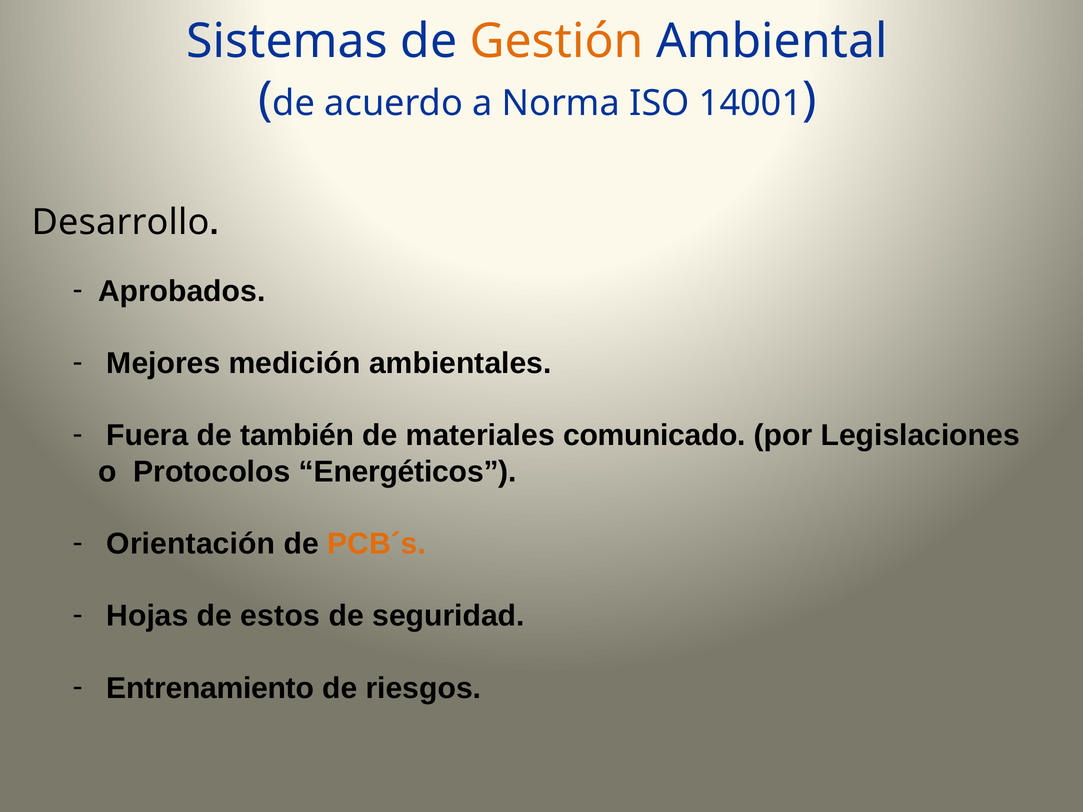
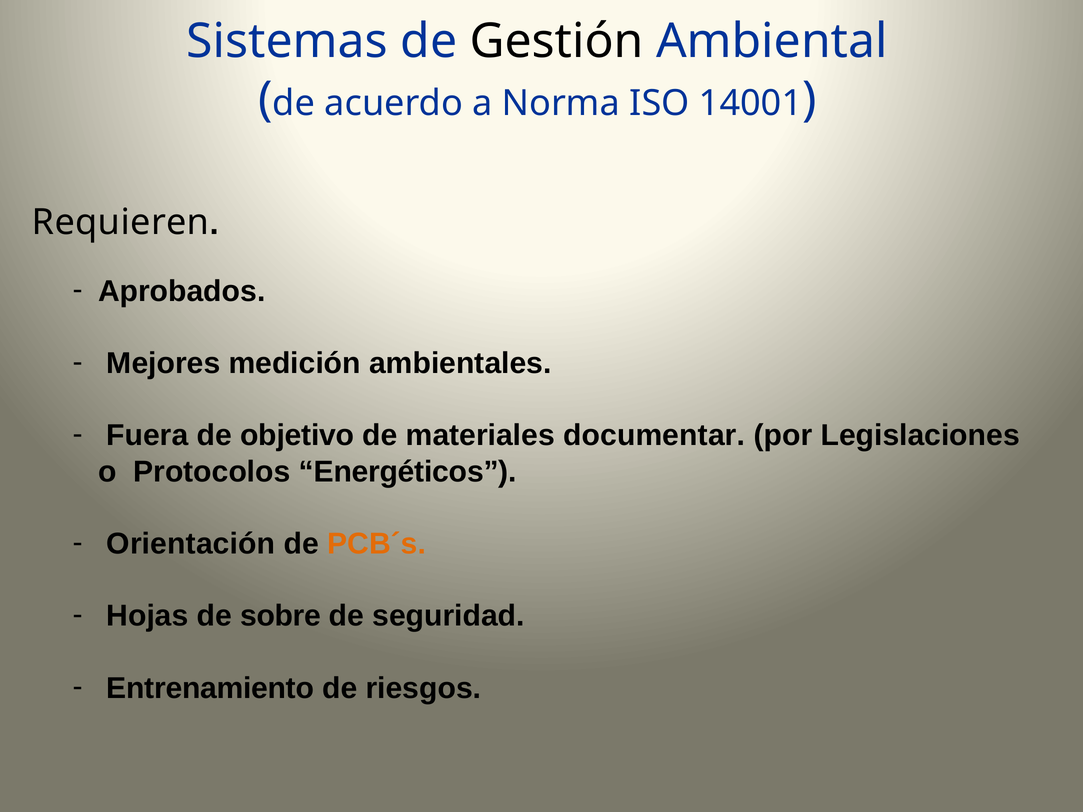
Gestión colour: orange -> black (557, 42)
Desarrollo: Desarrollo -> Requieren (121, 222)
también: también -> objetivo (297, 436)
comunicado: comunicado -> documentar (654, 436)
estos: estos -> sobre (280, 616)
